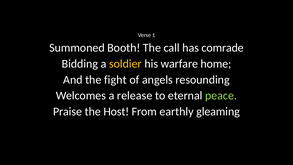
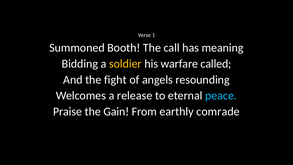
comrade: comrade -> meaning (223, 48)
home: home -> called (216, 64)
peace colour: light green -> light blue (221, 96)
Host: Host -> Gain (116, 111)
gleaming: gleaming -> comrade (218, 111)
